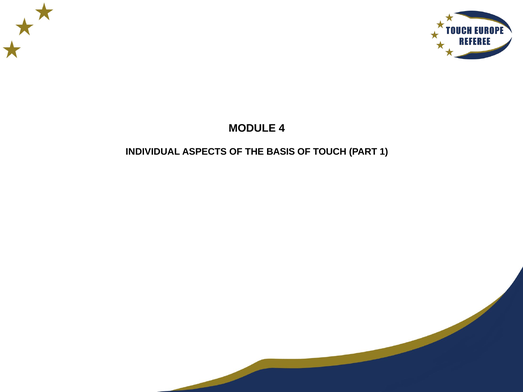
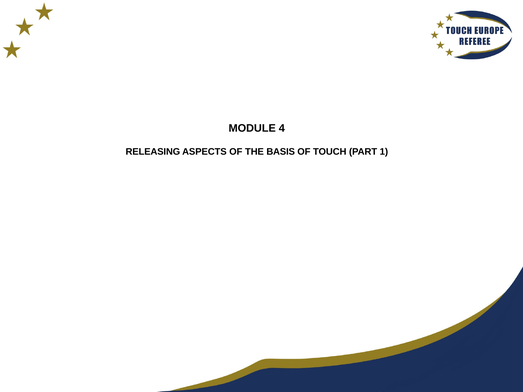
INDIVIDUAL: INDIVIDUAL -> RELEASING (153, 152)
